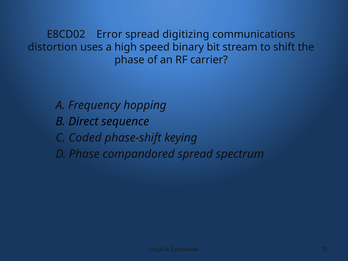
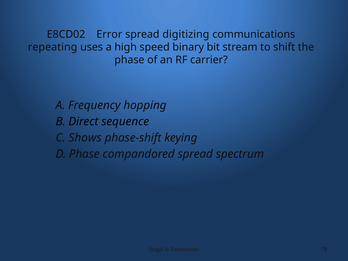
distortion: distortion -> repeating (53, 47)
Coded: Coded -> Shows (85, 138)
